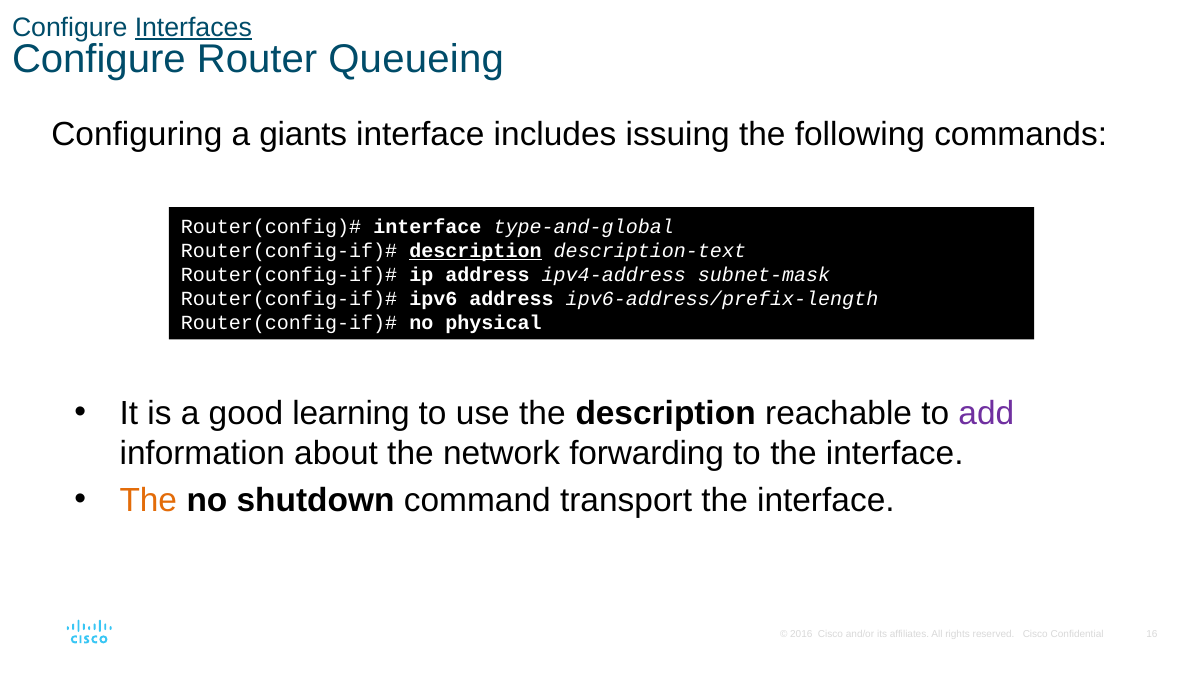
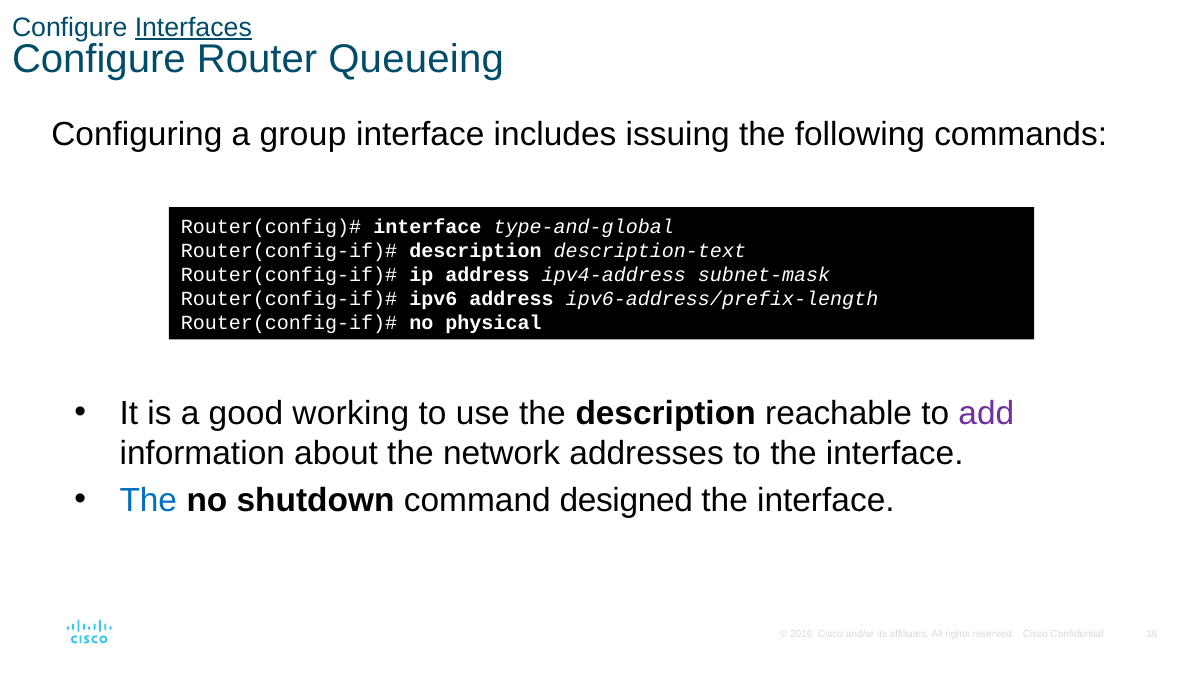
giants: giants -> group (303, 135)
description underline: present -> none (475, 251)
learning: learning -> working (351, 414)
forwarding: forwarding -> addresses (647, 454)
The colour: orange -> blue (148, 501)
transport: transport -> designed (626, 501)
